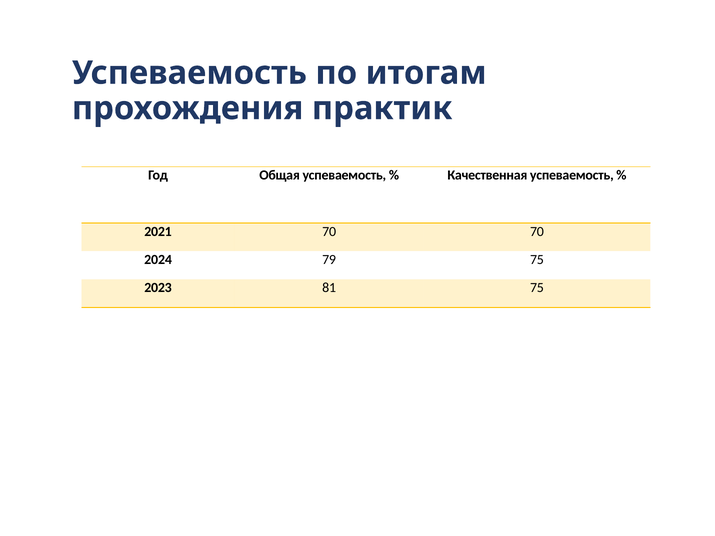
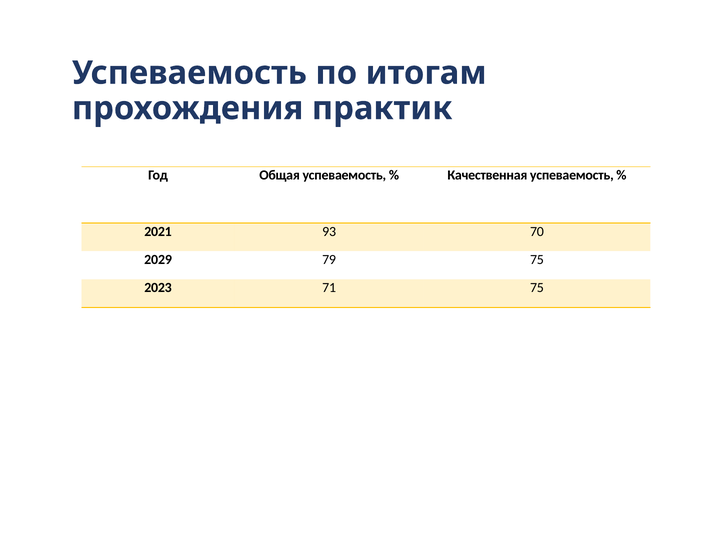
2021 70: 70 -> 93 (329, 232)
2024: 2024 -> 2029 (158, 260)
81: 81 -> 71 (329, 288)
